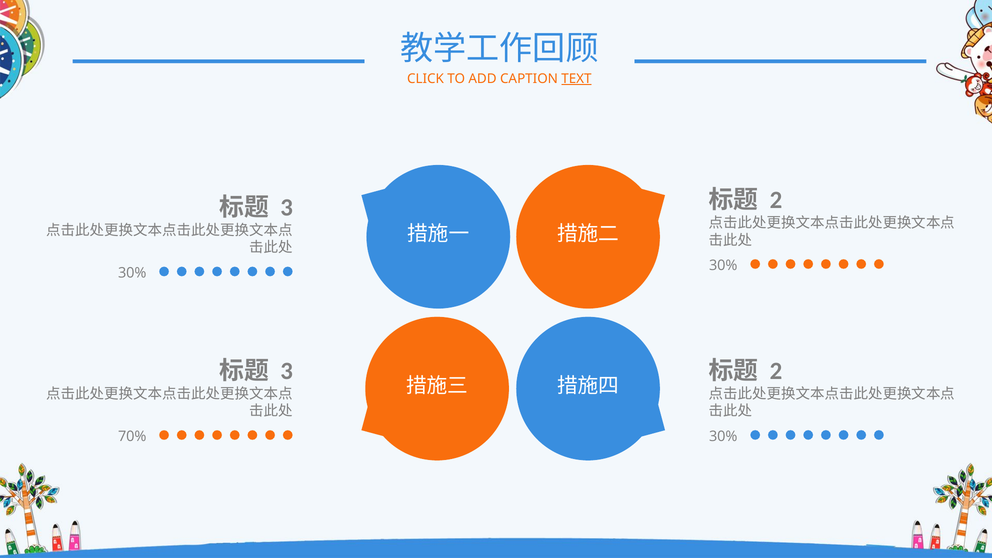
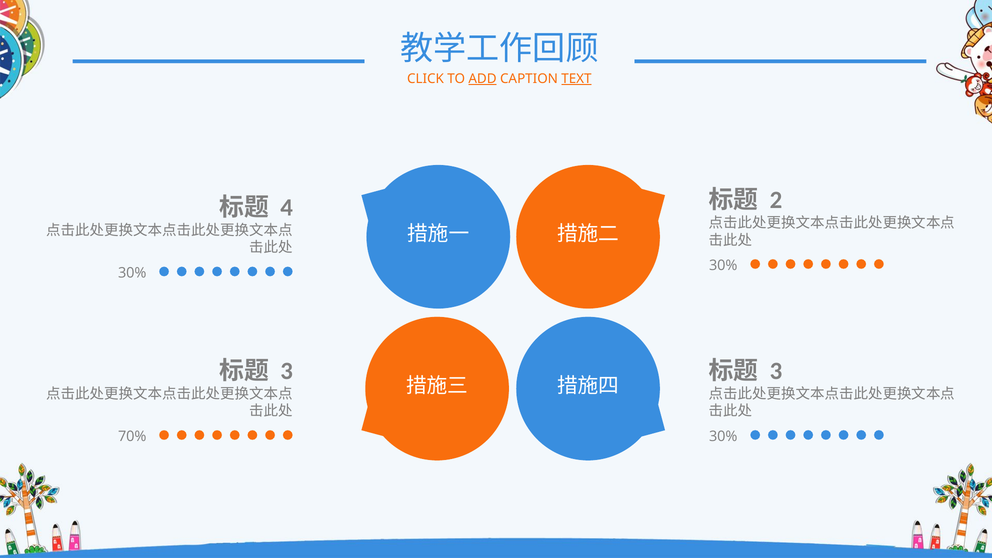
ADD underline: none -> present (482, 79)
3: 3 -> 4 (287, 208)
2: 2 -> 3 (776, 371)
